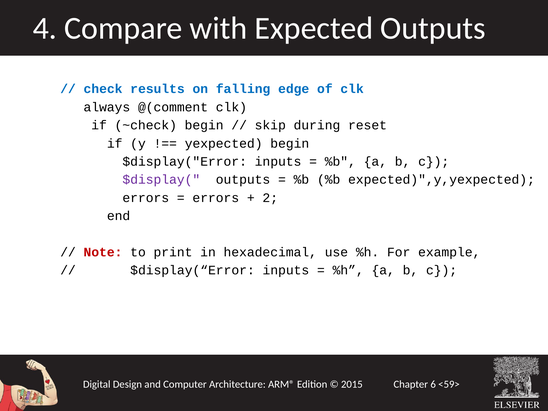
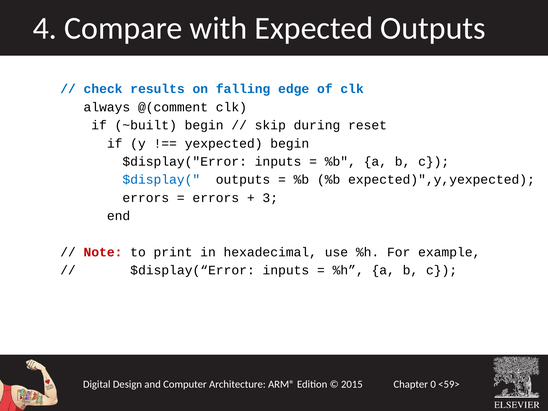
~check: ~check -> ~built (146, 125)
$display( colour: purple -> blue (161, 180)
2: 2 -> 3 (270, 198)
6: 6 -> 0 (433, 384)
